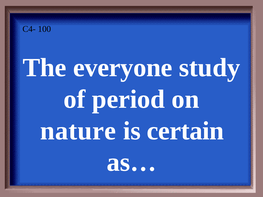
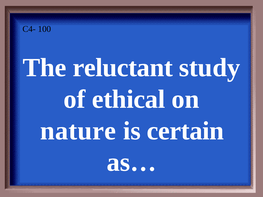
everyone: everyone -> reluctant (123, 68)
period: period -> ethical (129, 99)
